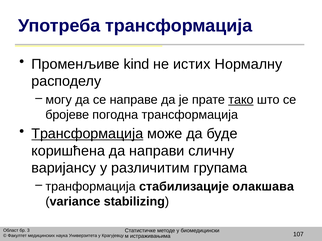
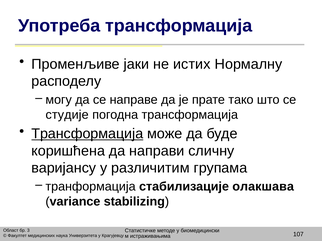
kind: kind -> јаки (136, 64)
тако underline: present -> none (241, 100)
бројеве: бројеве -> студије (67, 115)
